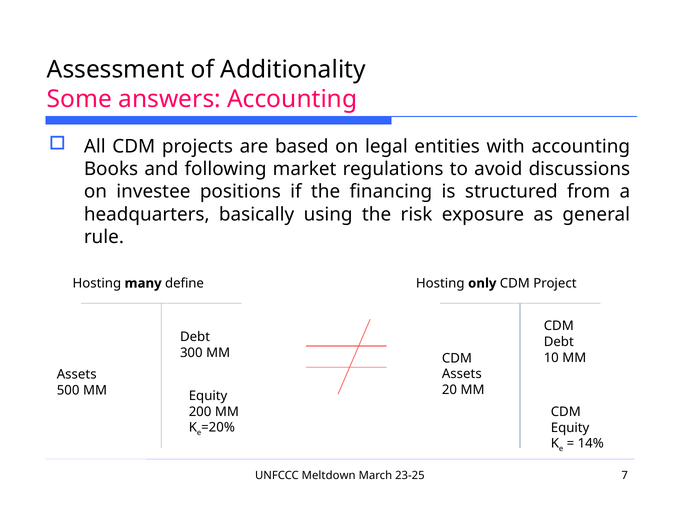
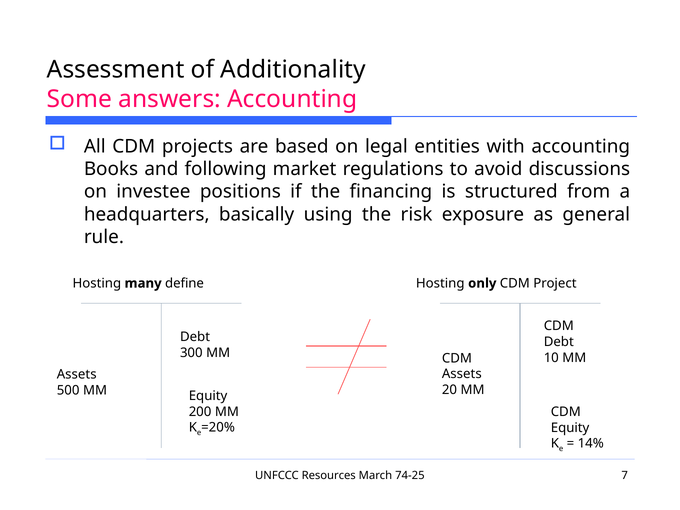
Meltdown: Meltdown -> Resources (329, 475)
23-25: 23-25 -> 74-25 (410, 475)
